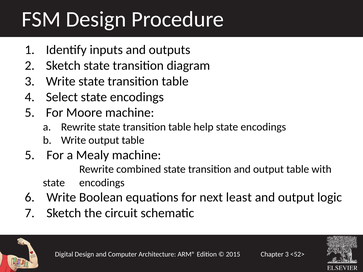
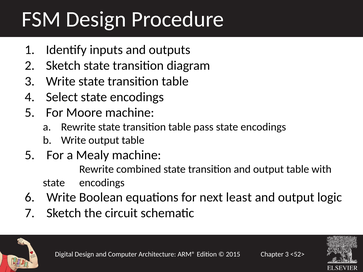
help: help -> pass (204, 127)
